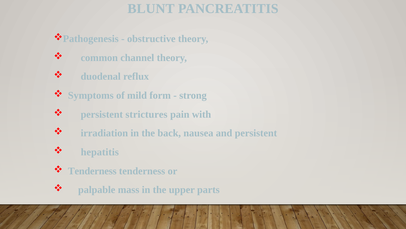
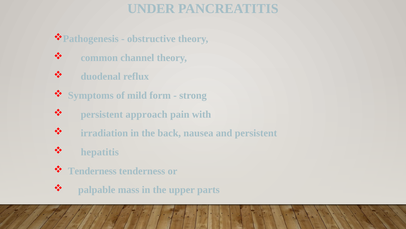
BLUNT: BLUNT -> UNDER (151, 9)
strictures: strictures -> approach (147, 114)
